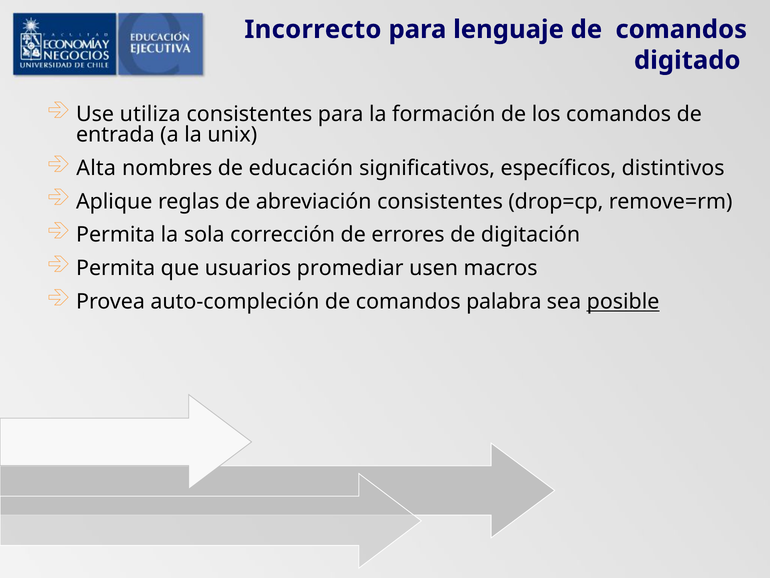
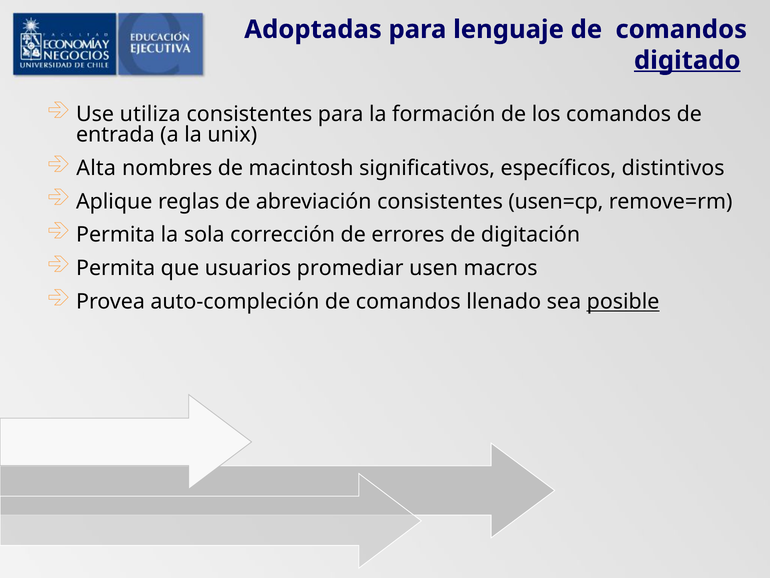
Incorrecto: Incorrecto -> Adoptadas (313, 29)
digitado underline: none -> present (687, 60)
educación: educación -> macintosh (301, 168)
drop=cp: drop=cp -> usen=cp (556, 201)
palabra: palabra -> llenado (504, 301)
